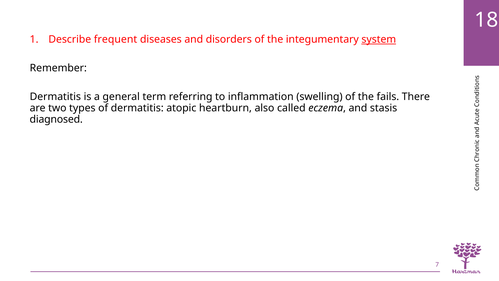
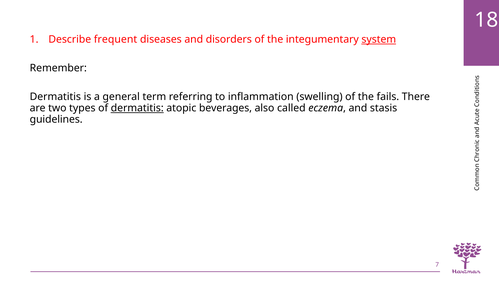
dermatitis underline: none -> present (137, 108)
heartburn: heartburn -> beverages (226, 108)
diagnosed: diagnosed -> guidelines (56, 119)
